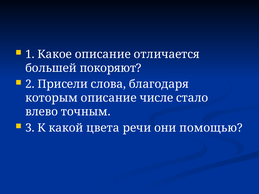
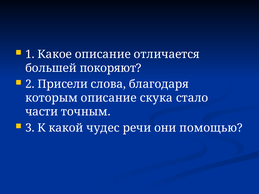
числе: числе -> скука (156, 98)
влево: влево -> части (42, 112)
цвета: цвета -> чудес (103, 128)
